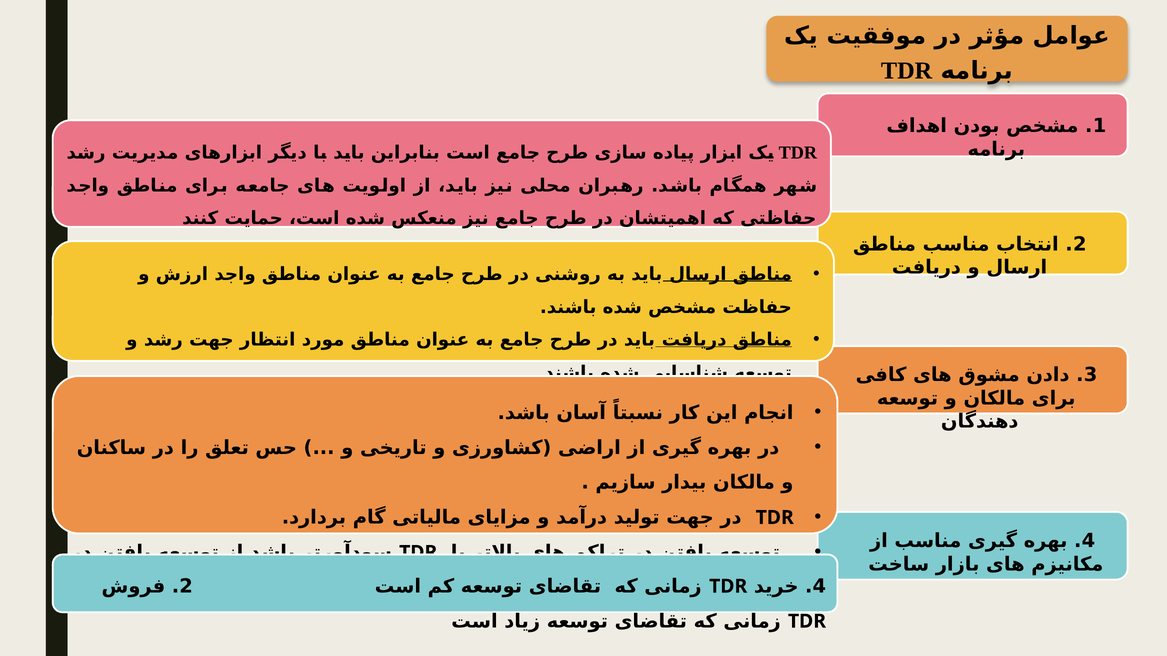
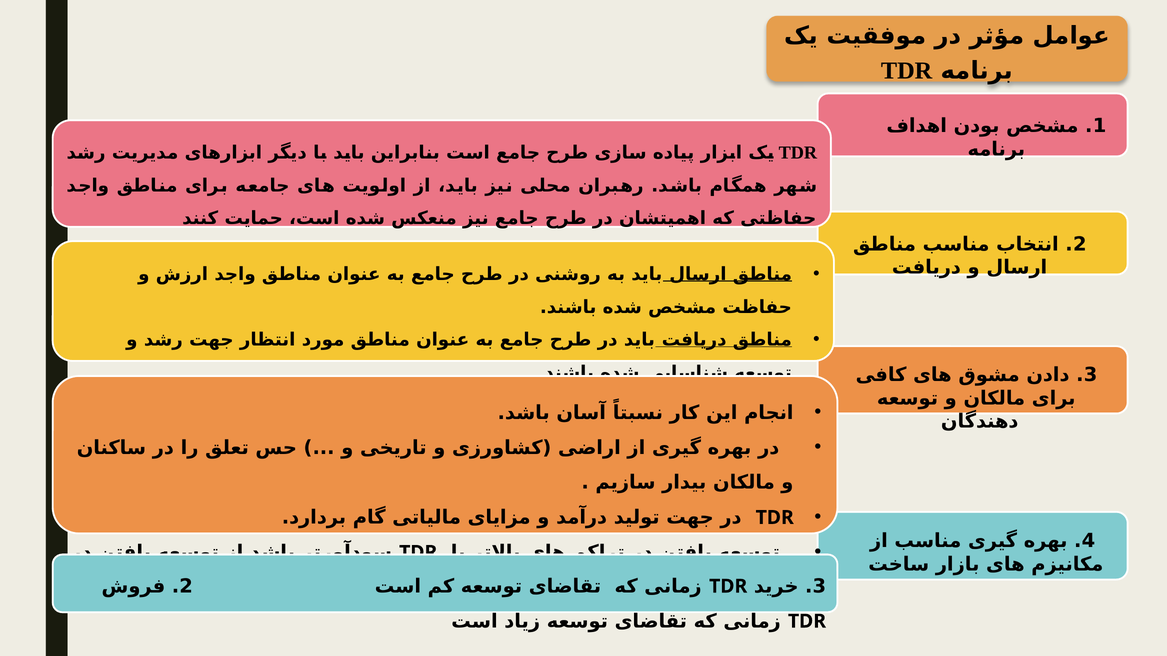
4: 4 -> 3 (819, 587)
